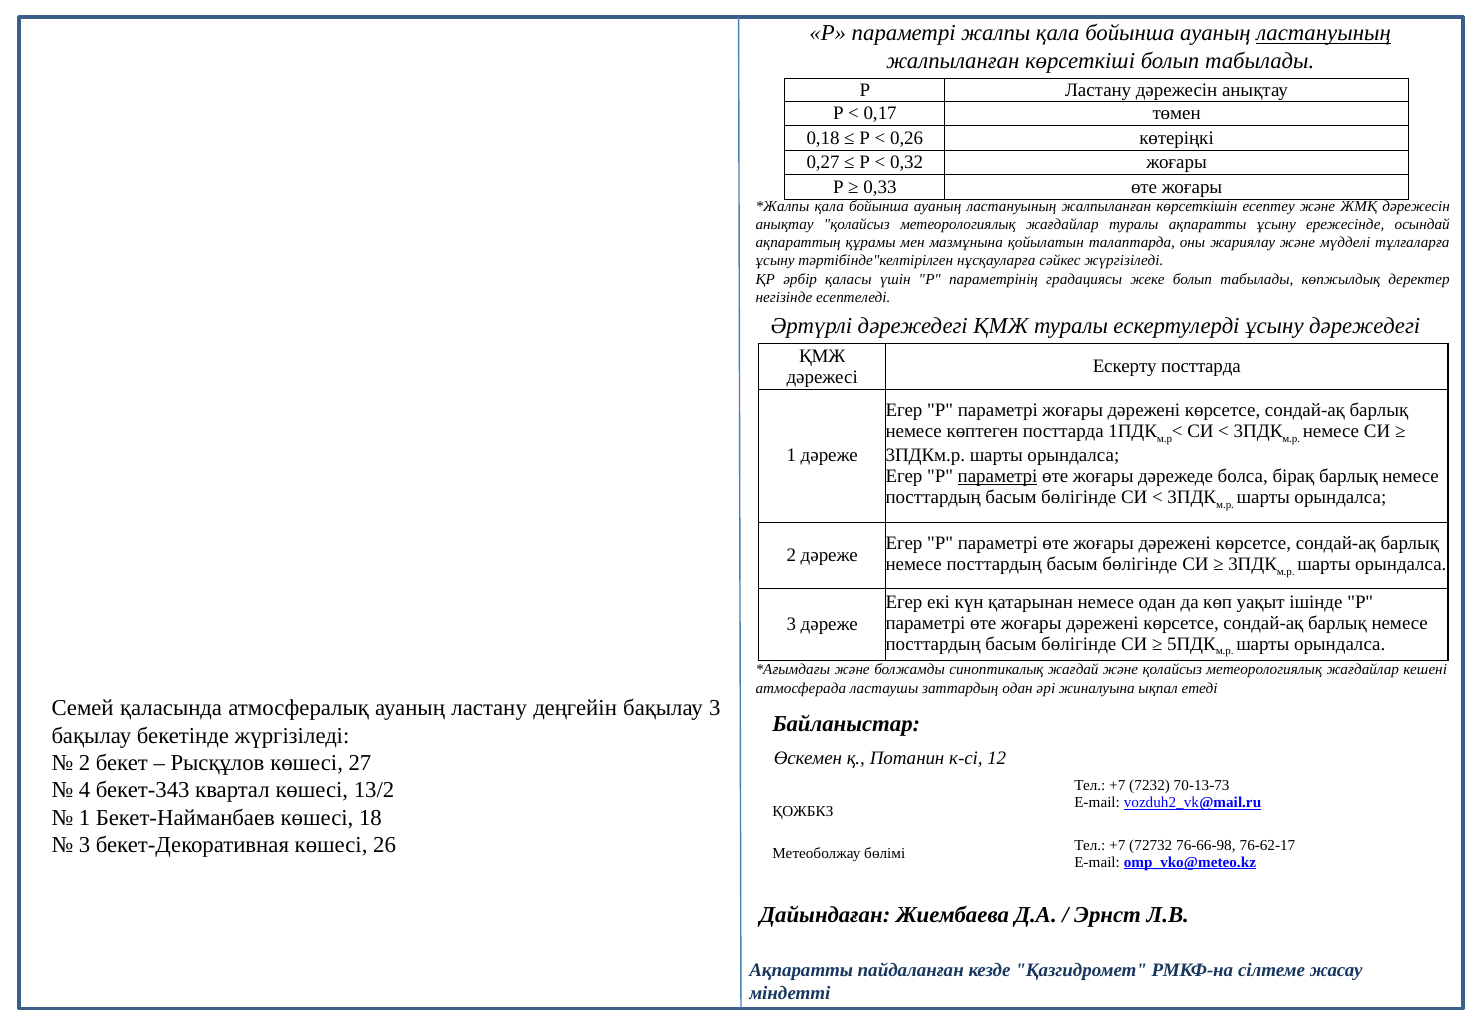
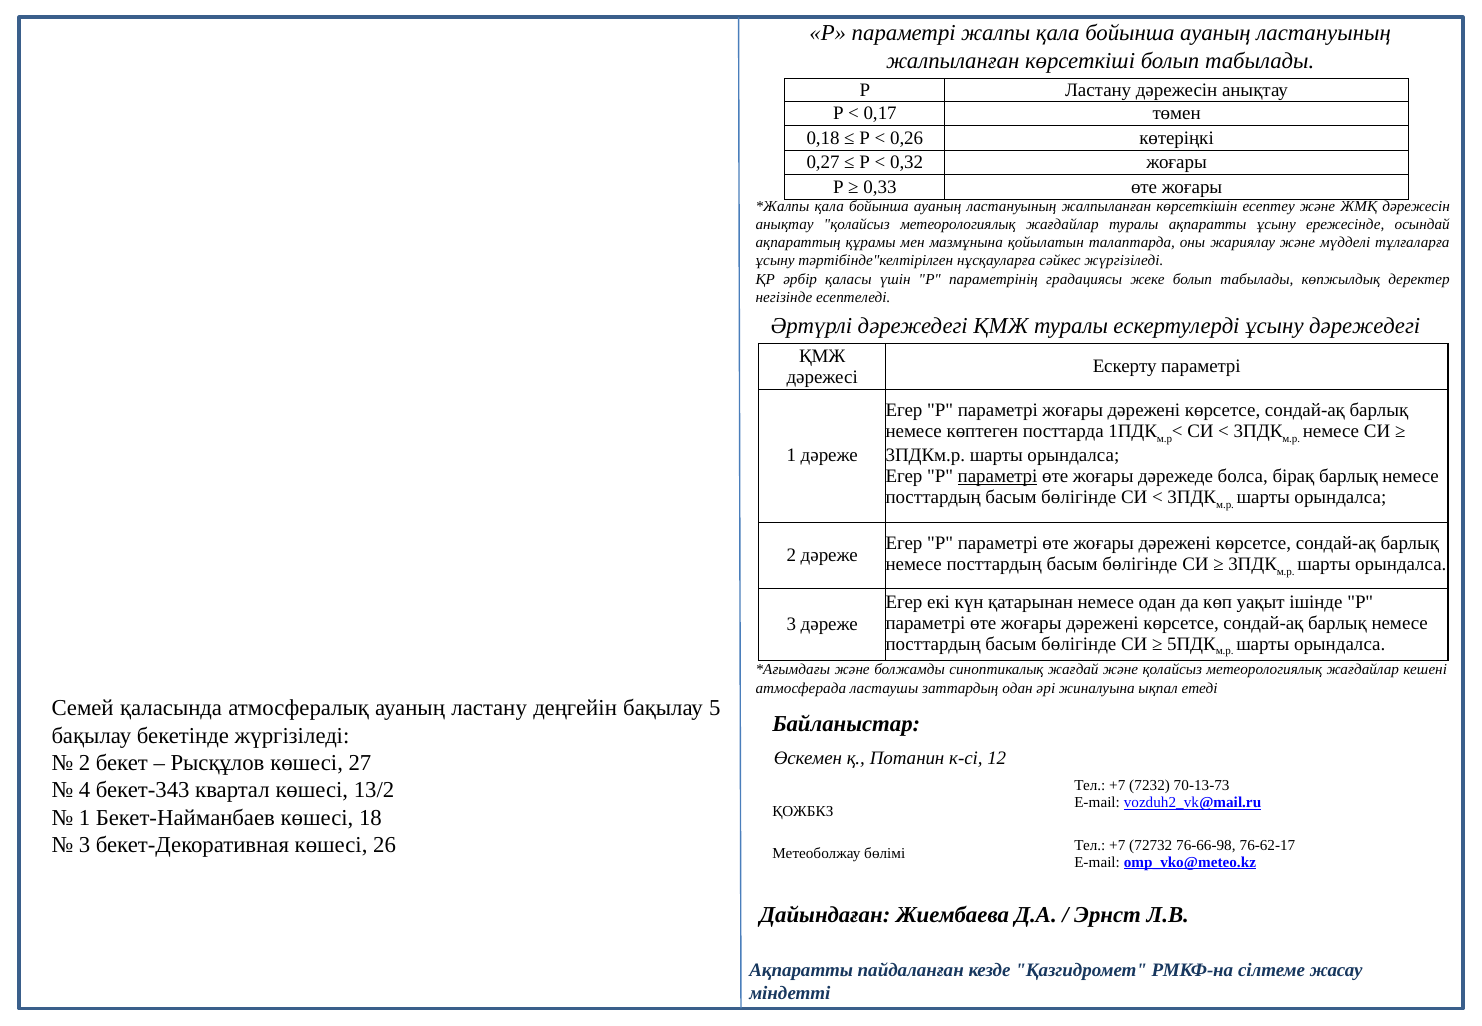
ластануының underline: present -> none (1324, 33)
Ескерту посттарда: посттарда -> параметрі (1201, 366)
бақылау 3: 3 -> 5 (715, 708)
